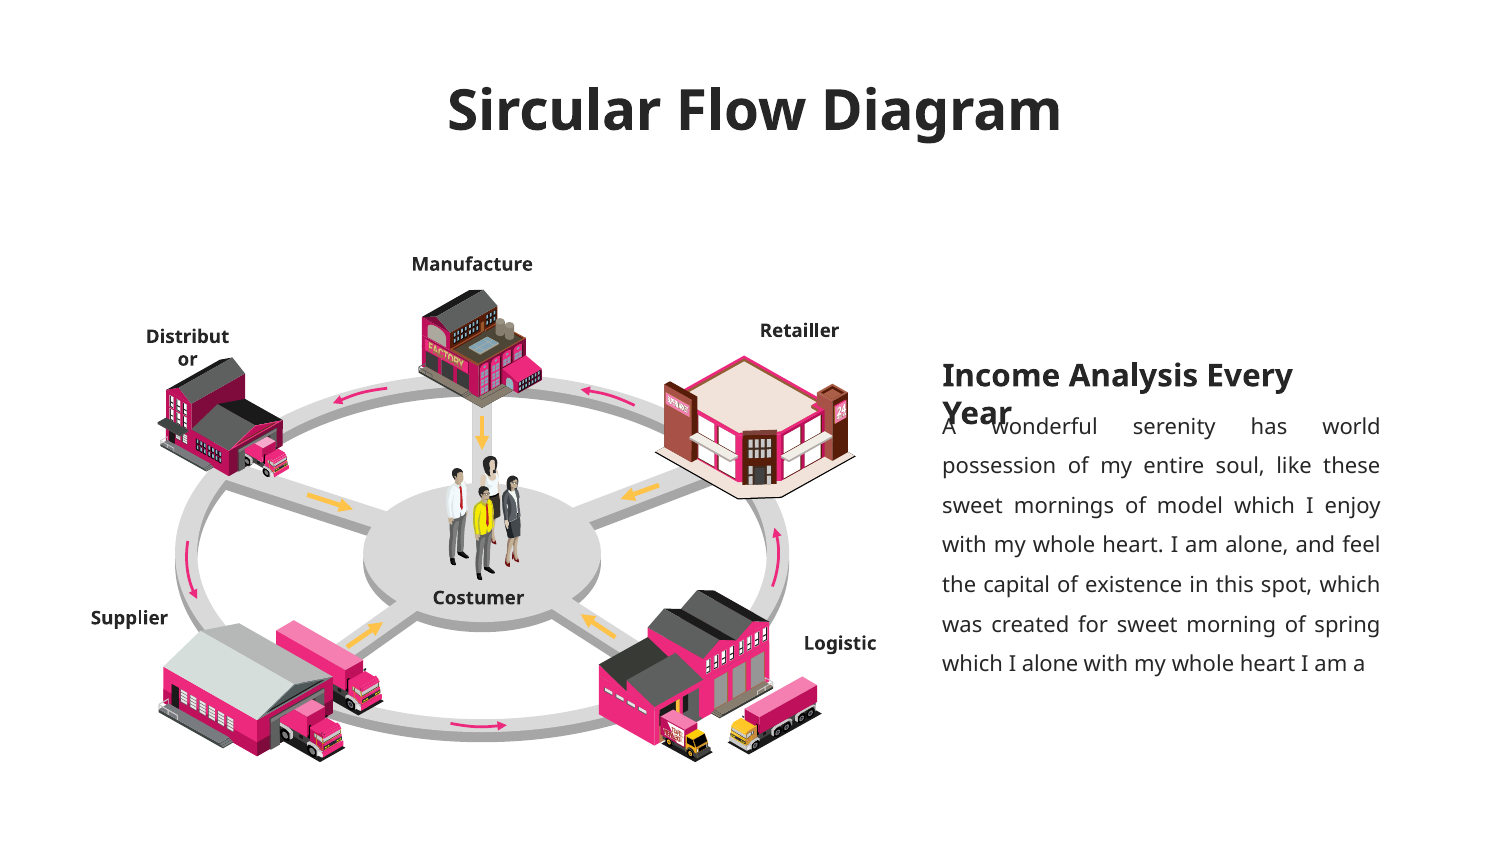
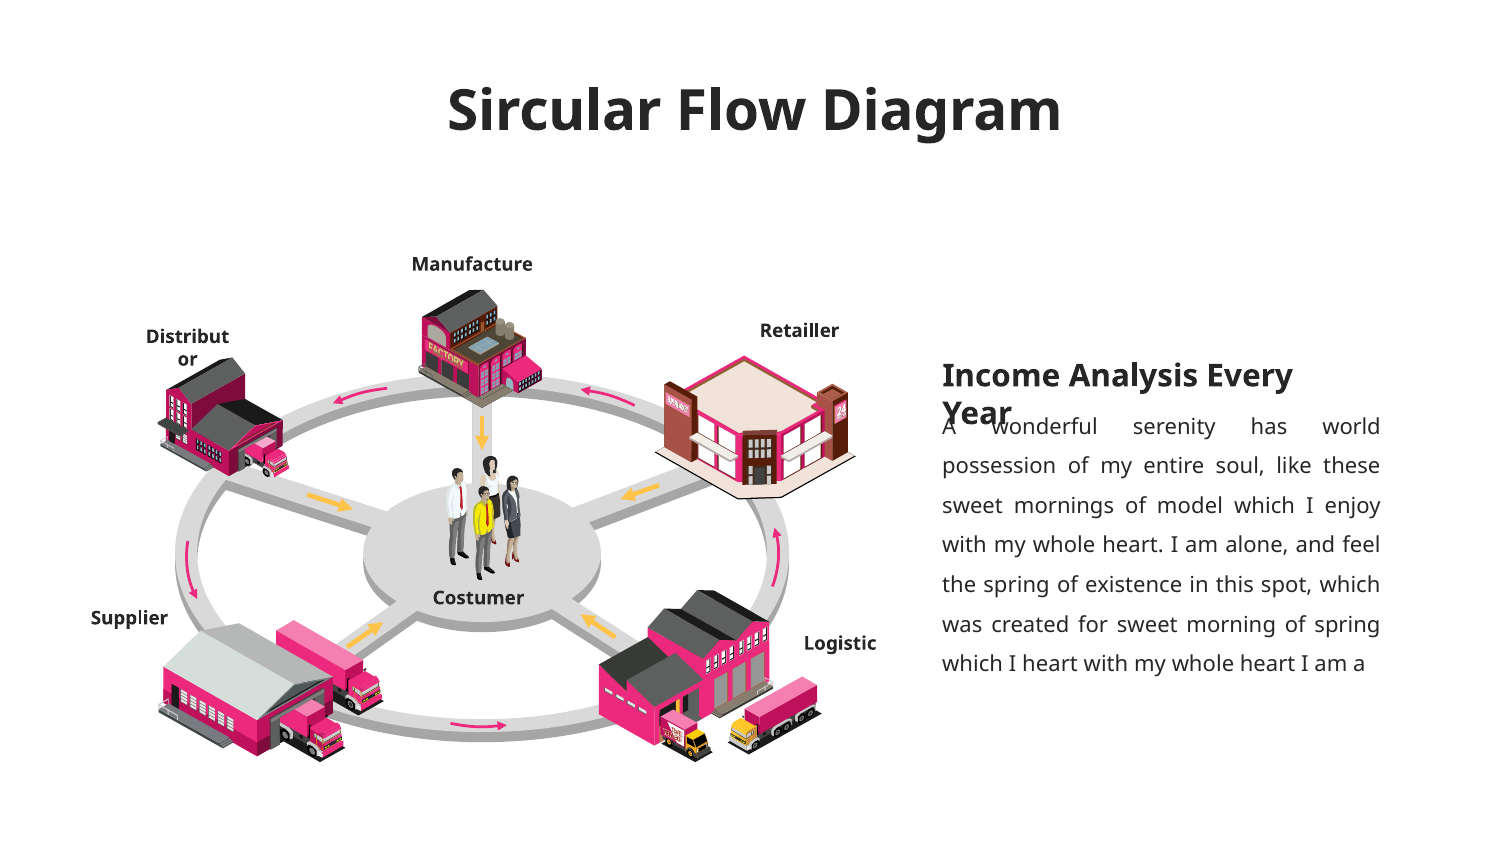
the capital: capital -> spring (1017, 586)
I alone: alone -> heart (1050, 665)
